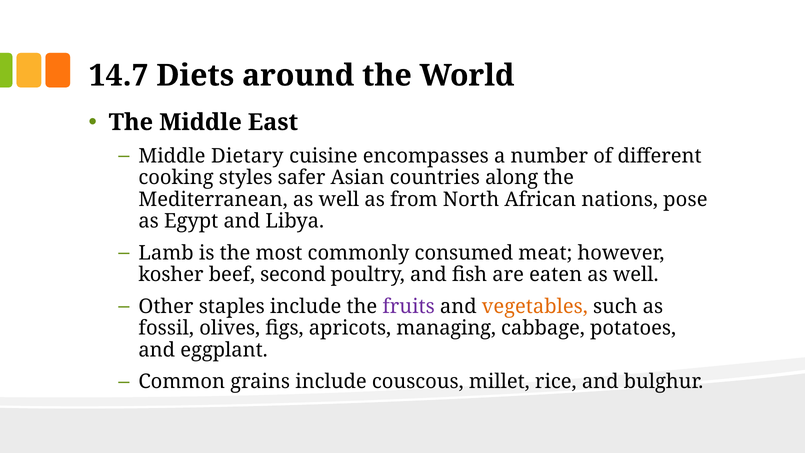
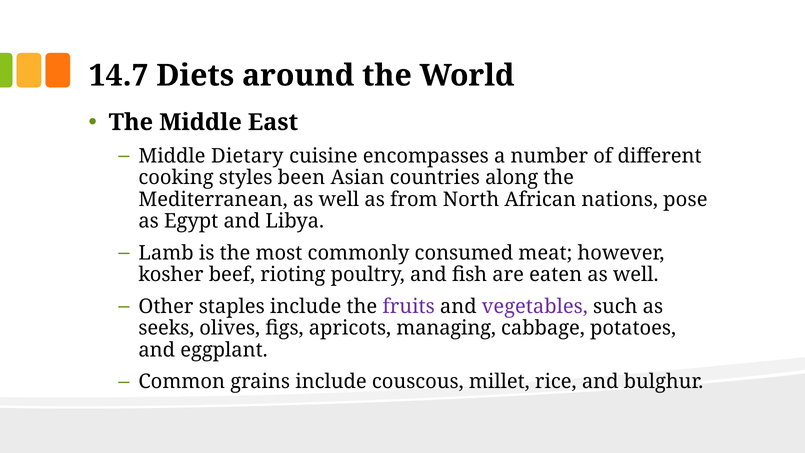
safer: safer -> been (301, 178)
second: second -> rioting (293, 275)
vegetables colour: orange -> purple (535, 306)
fossil: fossil -> seeks (166, 328)
